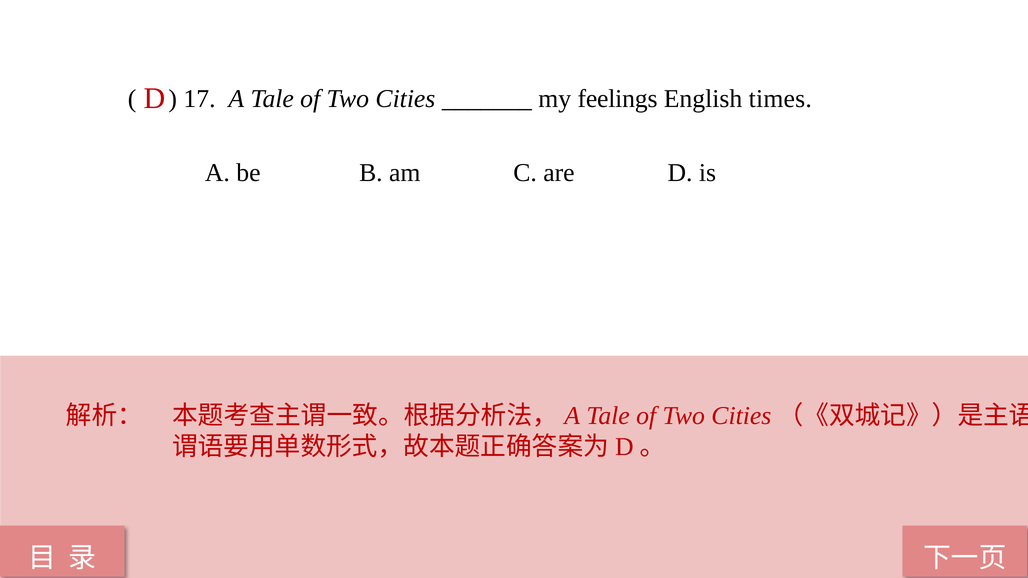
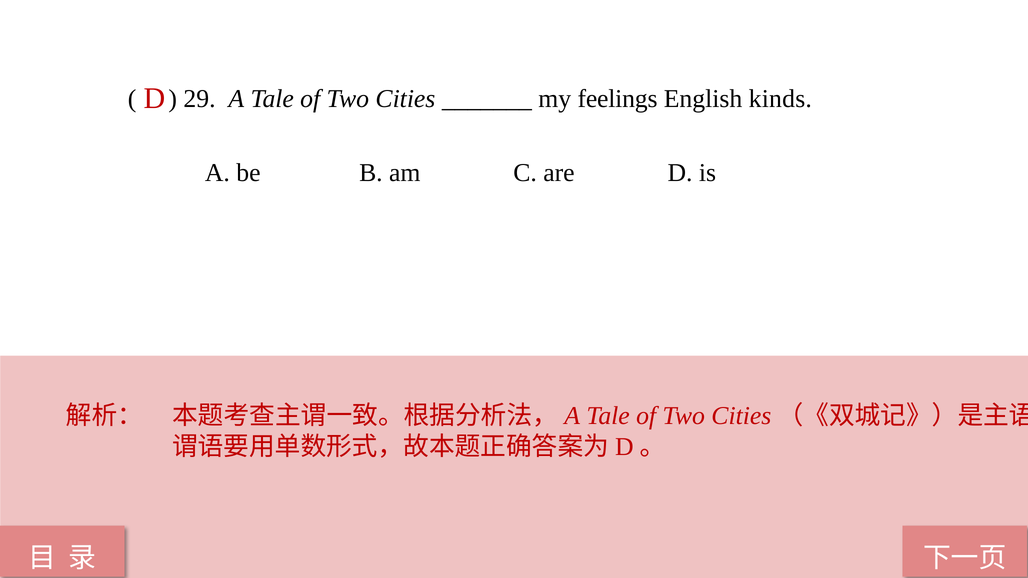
17: 17 -> 29 (200, 99)
times: times -> kinds (780, 99)
